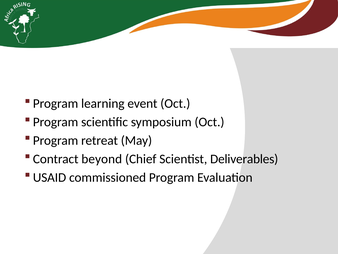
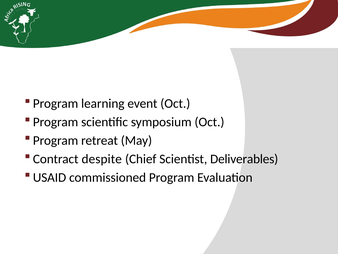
beyond: beyond -> despite (102, 159)
